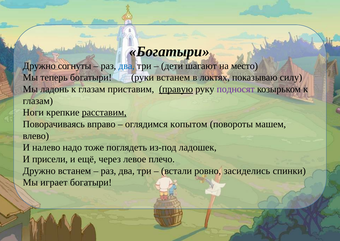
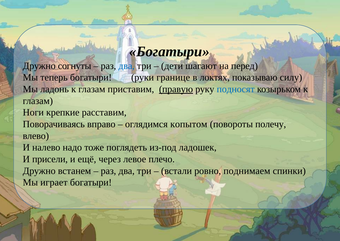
место: место -> перед (244, 66)
руки встанем: встанем -> границе (173, 77)
подносят colour: purple -> blue (236, 89)
расставим underline: present -> none (104, 112)
машем: машем -> полечу (271, 124)
засиделись: засиделись -> поднимаем (247, 170)
